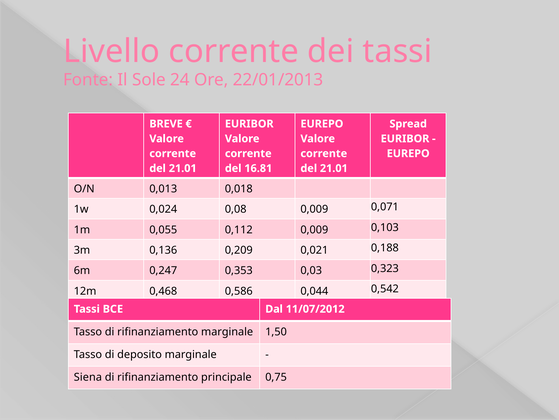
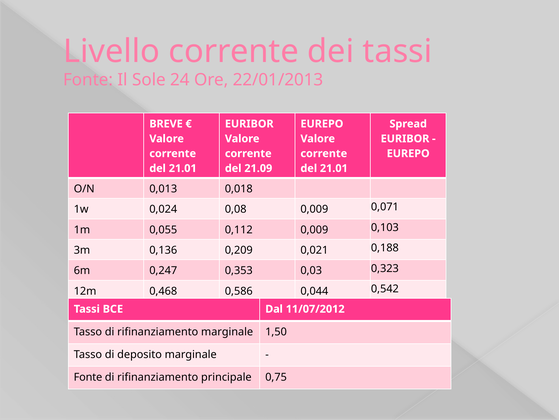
16.81: 16.81 -> 21.09 (258, 168)
Siena: Siena -> Fonte (88, 377)
